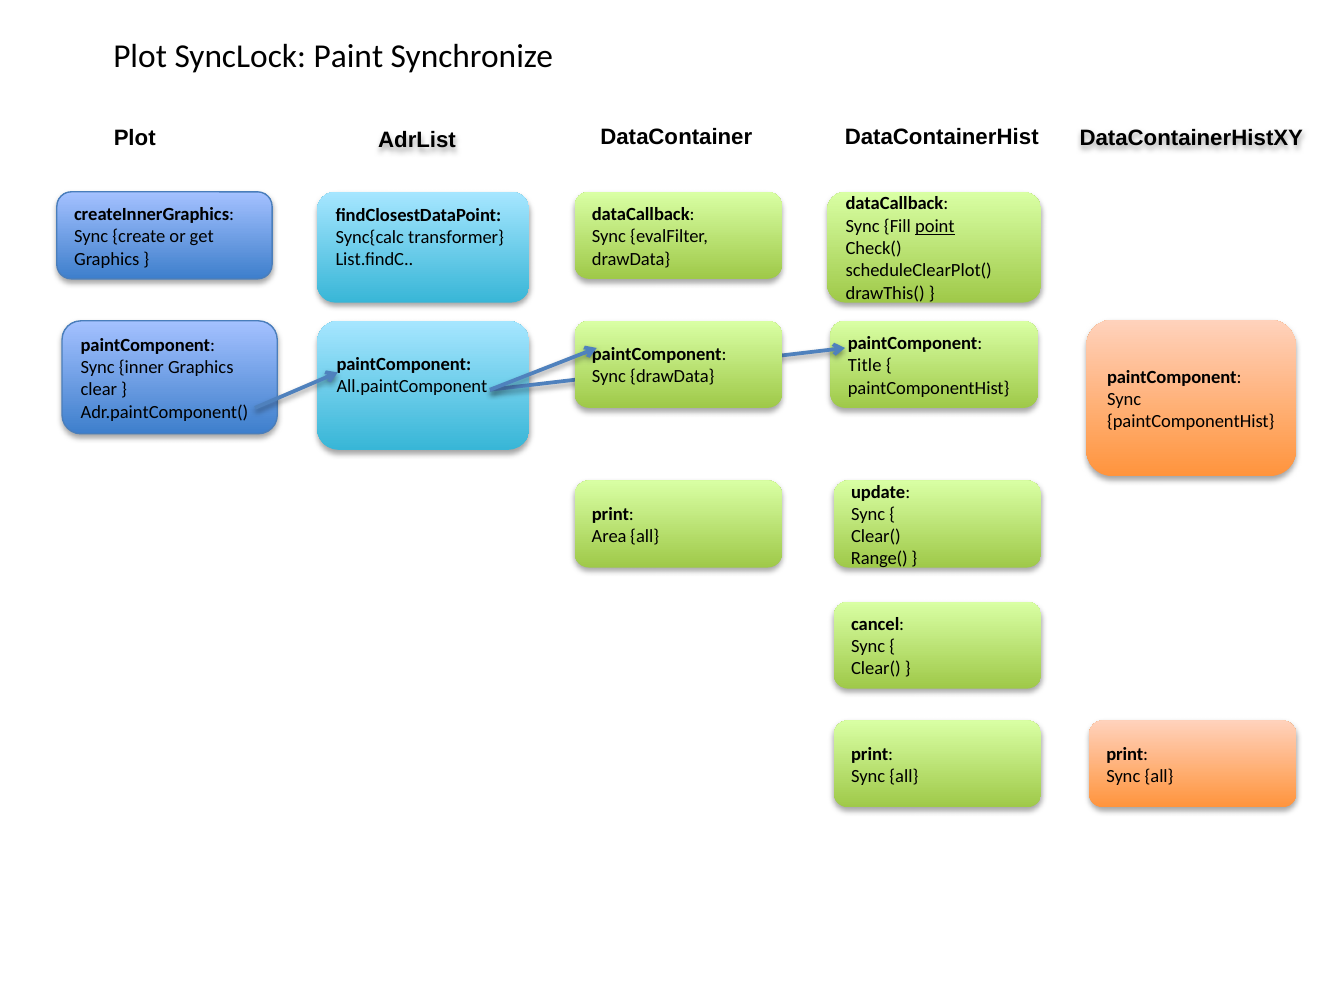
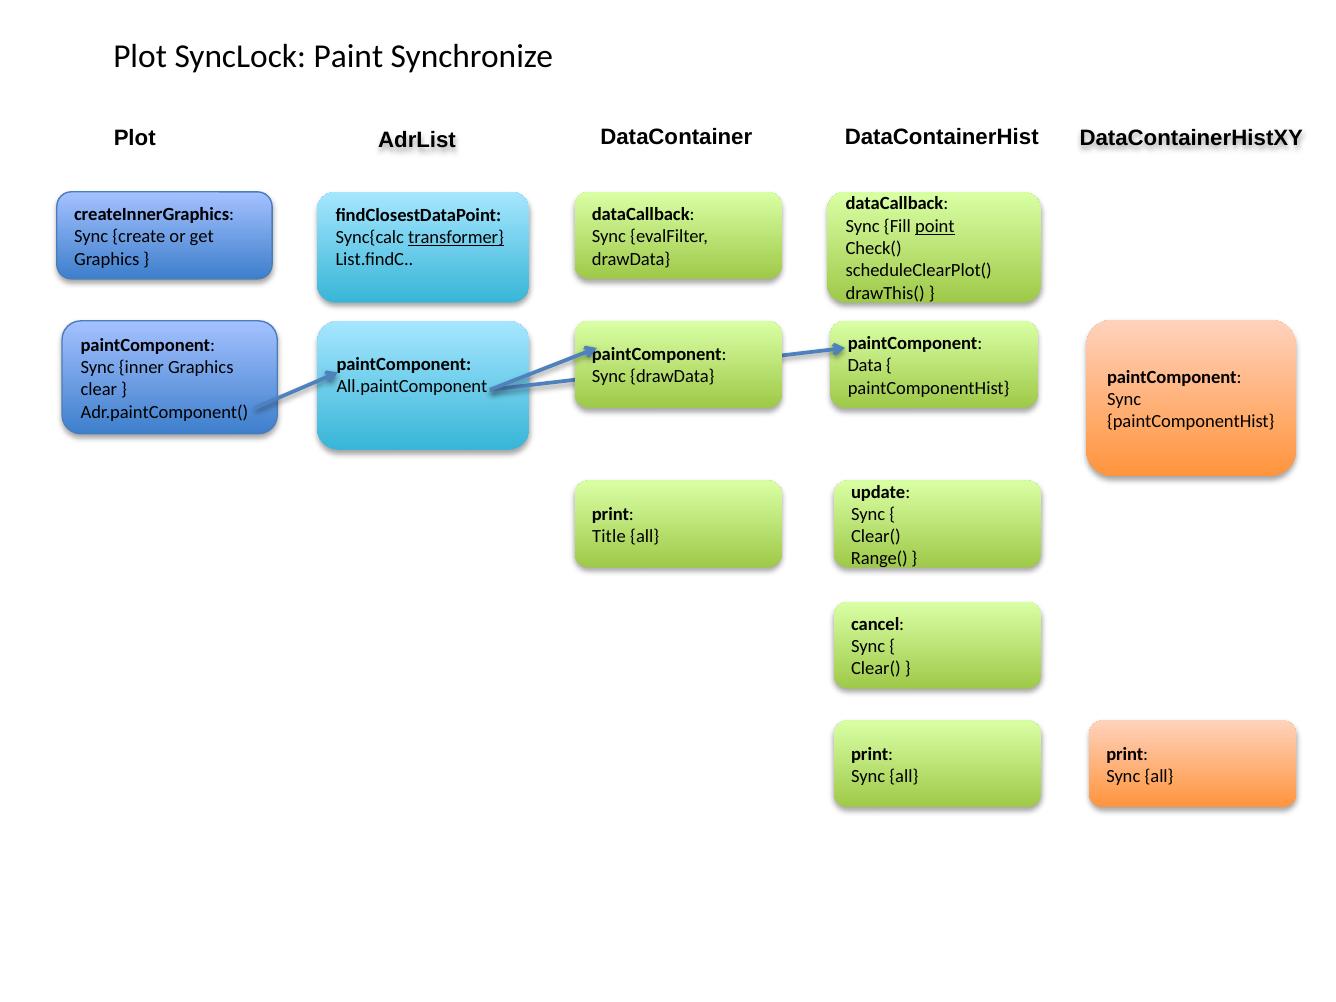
transformer underline: none -> present (456, 237)
Title: Title -> Data (865, 366)
Area: Area -> Title (609, 536)
